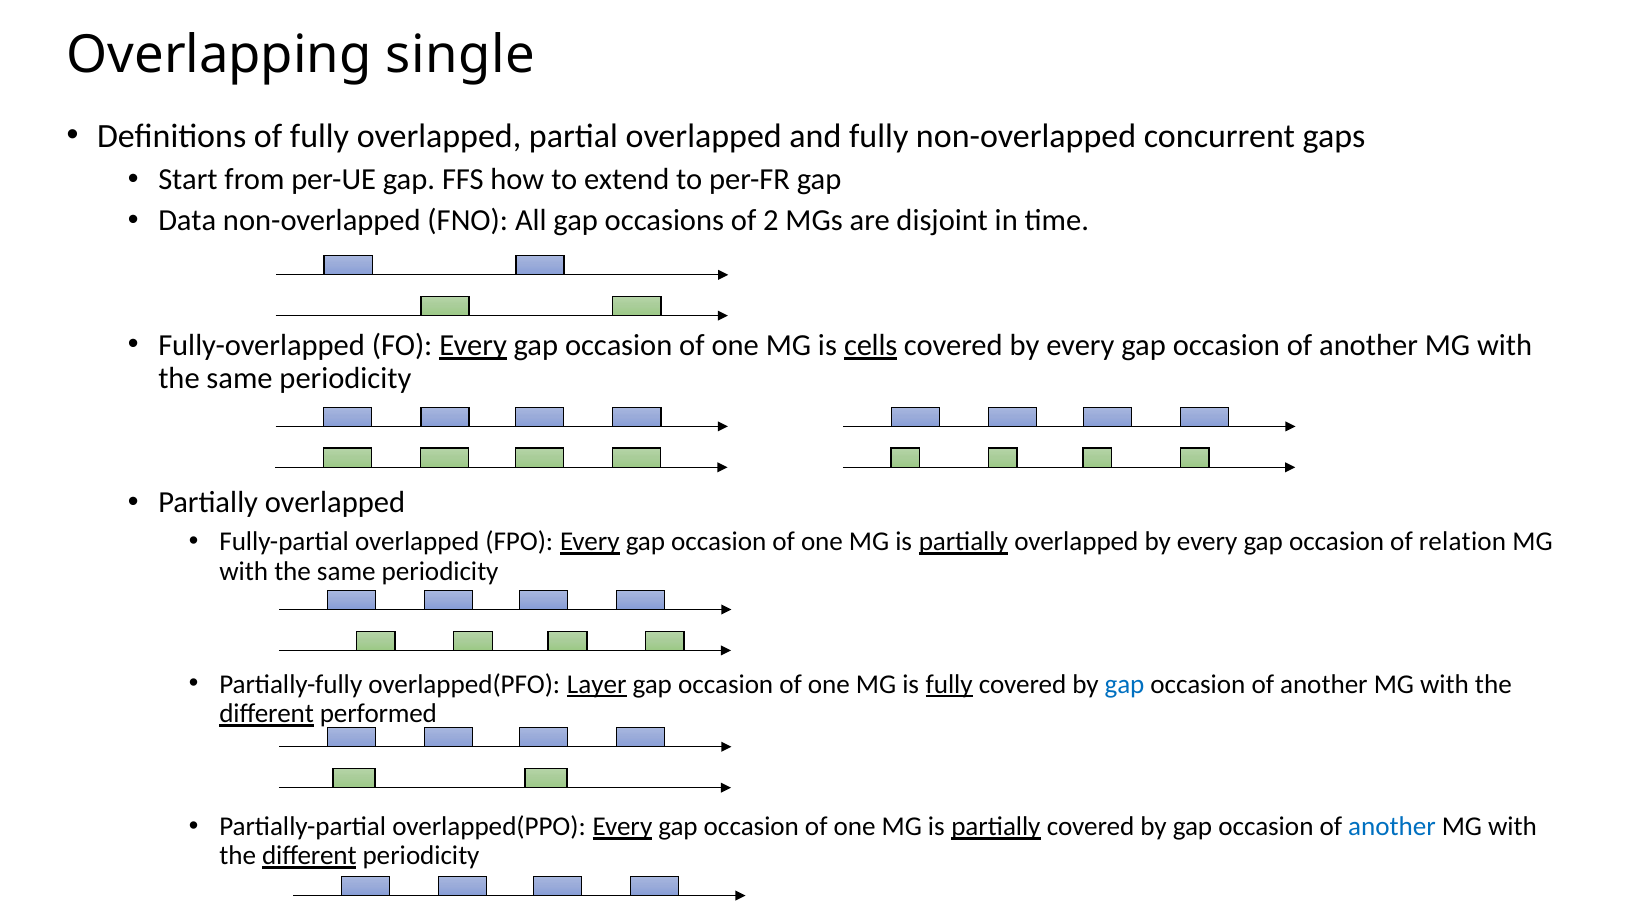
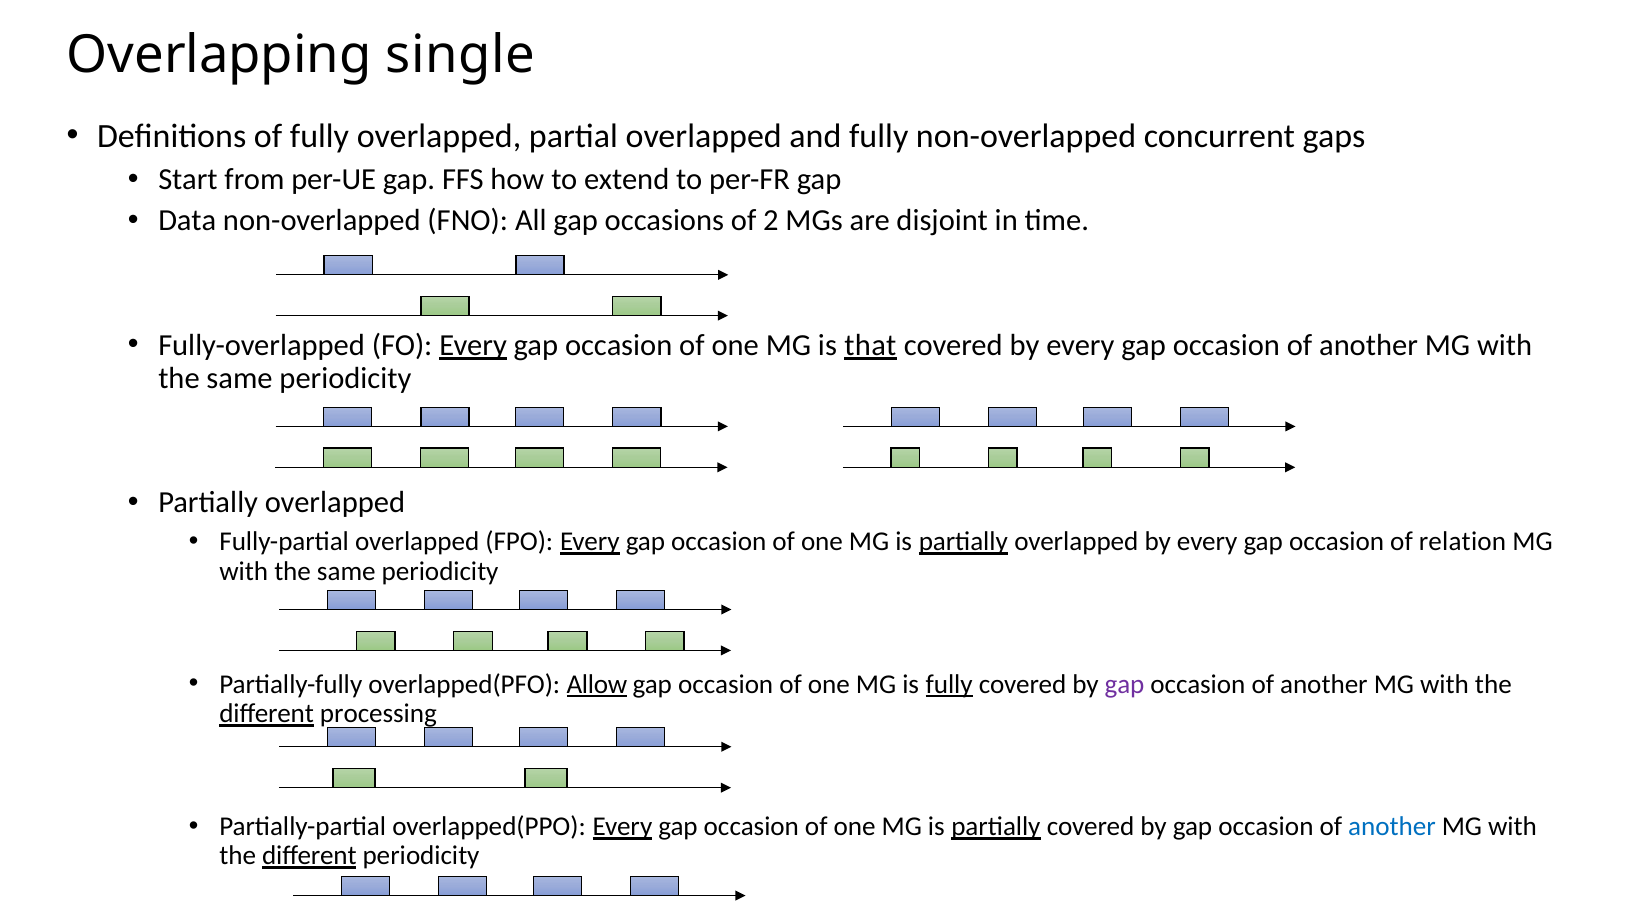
cells: cells -> that (870, 345)
Layer: Layer -> Allow (597, 684)
gap colour: blue -> purple (1125, 684)
performed: performed -> processing (378, 714)
